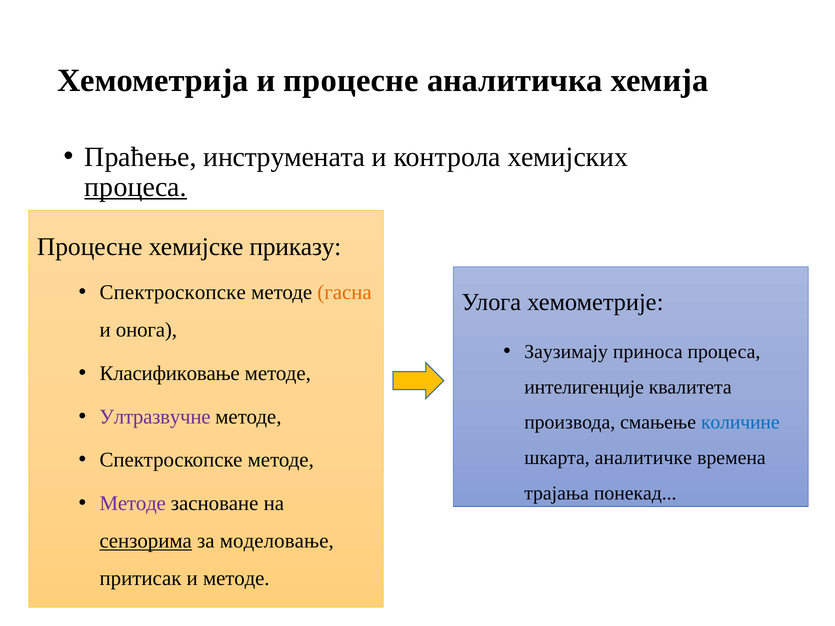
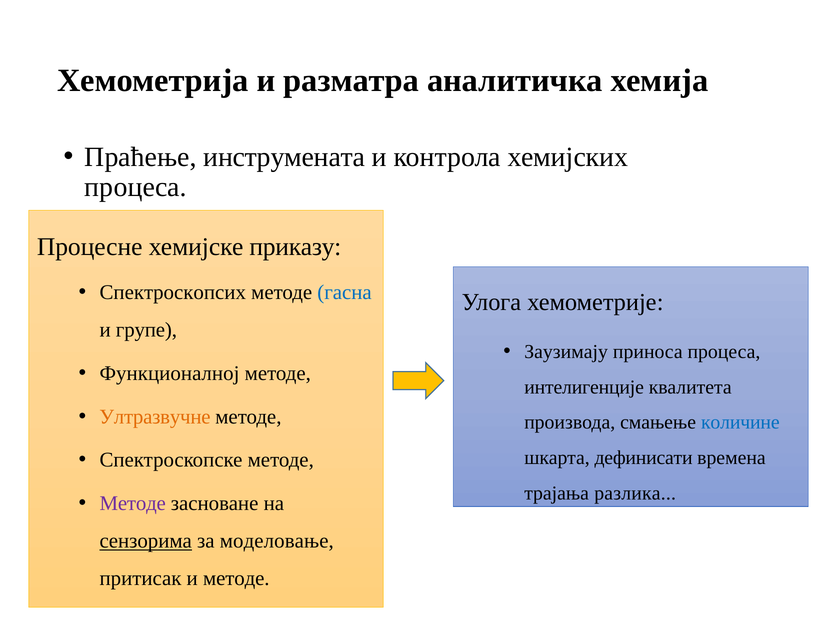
и процесне: процесне -> разматра (351, 81)
процеса underline: present -> none (136, 187)
Спектроскопске: Спектроскопске -> Спектроскопсих (173, 293)
гасна colour: orange -> blue (345, 293)
онога: онога -> групе (146, 330)
Класификовање: Класификовање -> Функционалној (170, 373)
Ултразвучне colour: purple -> orange (155, 417)
аналитичке: аналитичке -> дефинисати (644, 458)
понекад: понекад -> разлика (635, 494)
